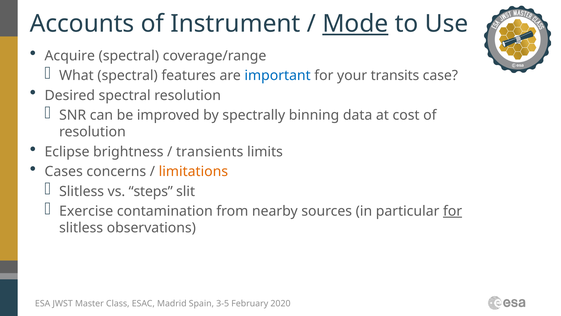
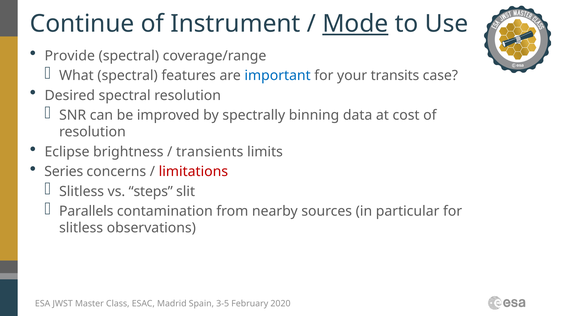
Accounts: Accounts -> Continue (82, 24)
Acquire: Acquire -> Provide (70, 56)
Cases: Cases -> Series (64, 171)
limitations colour: orange -> red (193, 171)
Exercise: Exercise -> Parallels (86, 211)
for underline: present -> none (453, 211)
